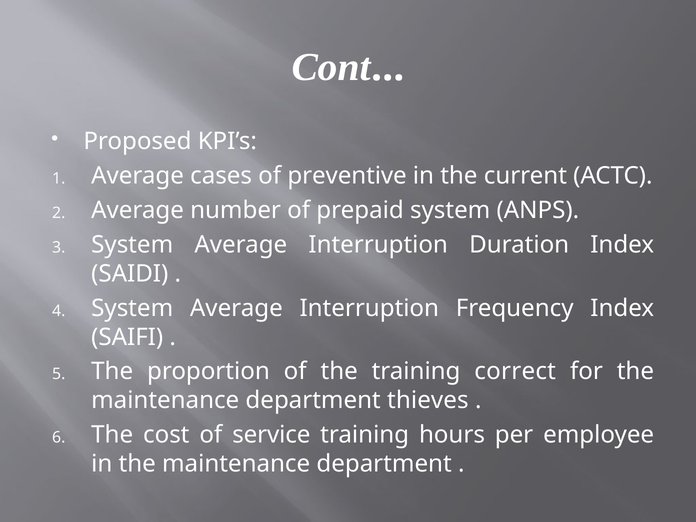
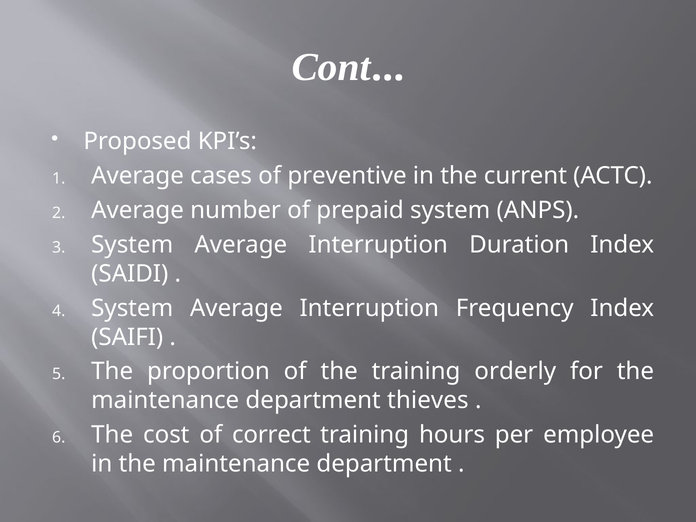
correct: correct -> orderly (515, 371)
service: service -> correct (271, 435)
